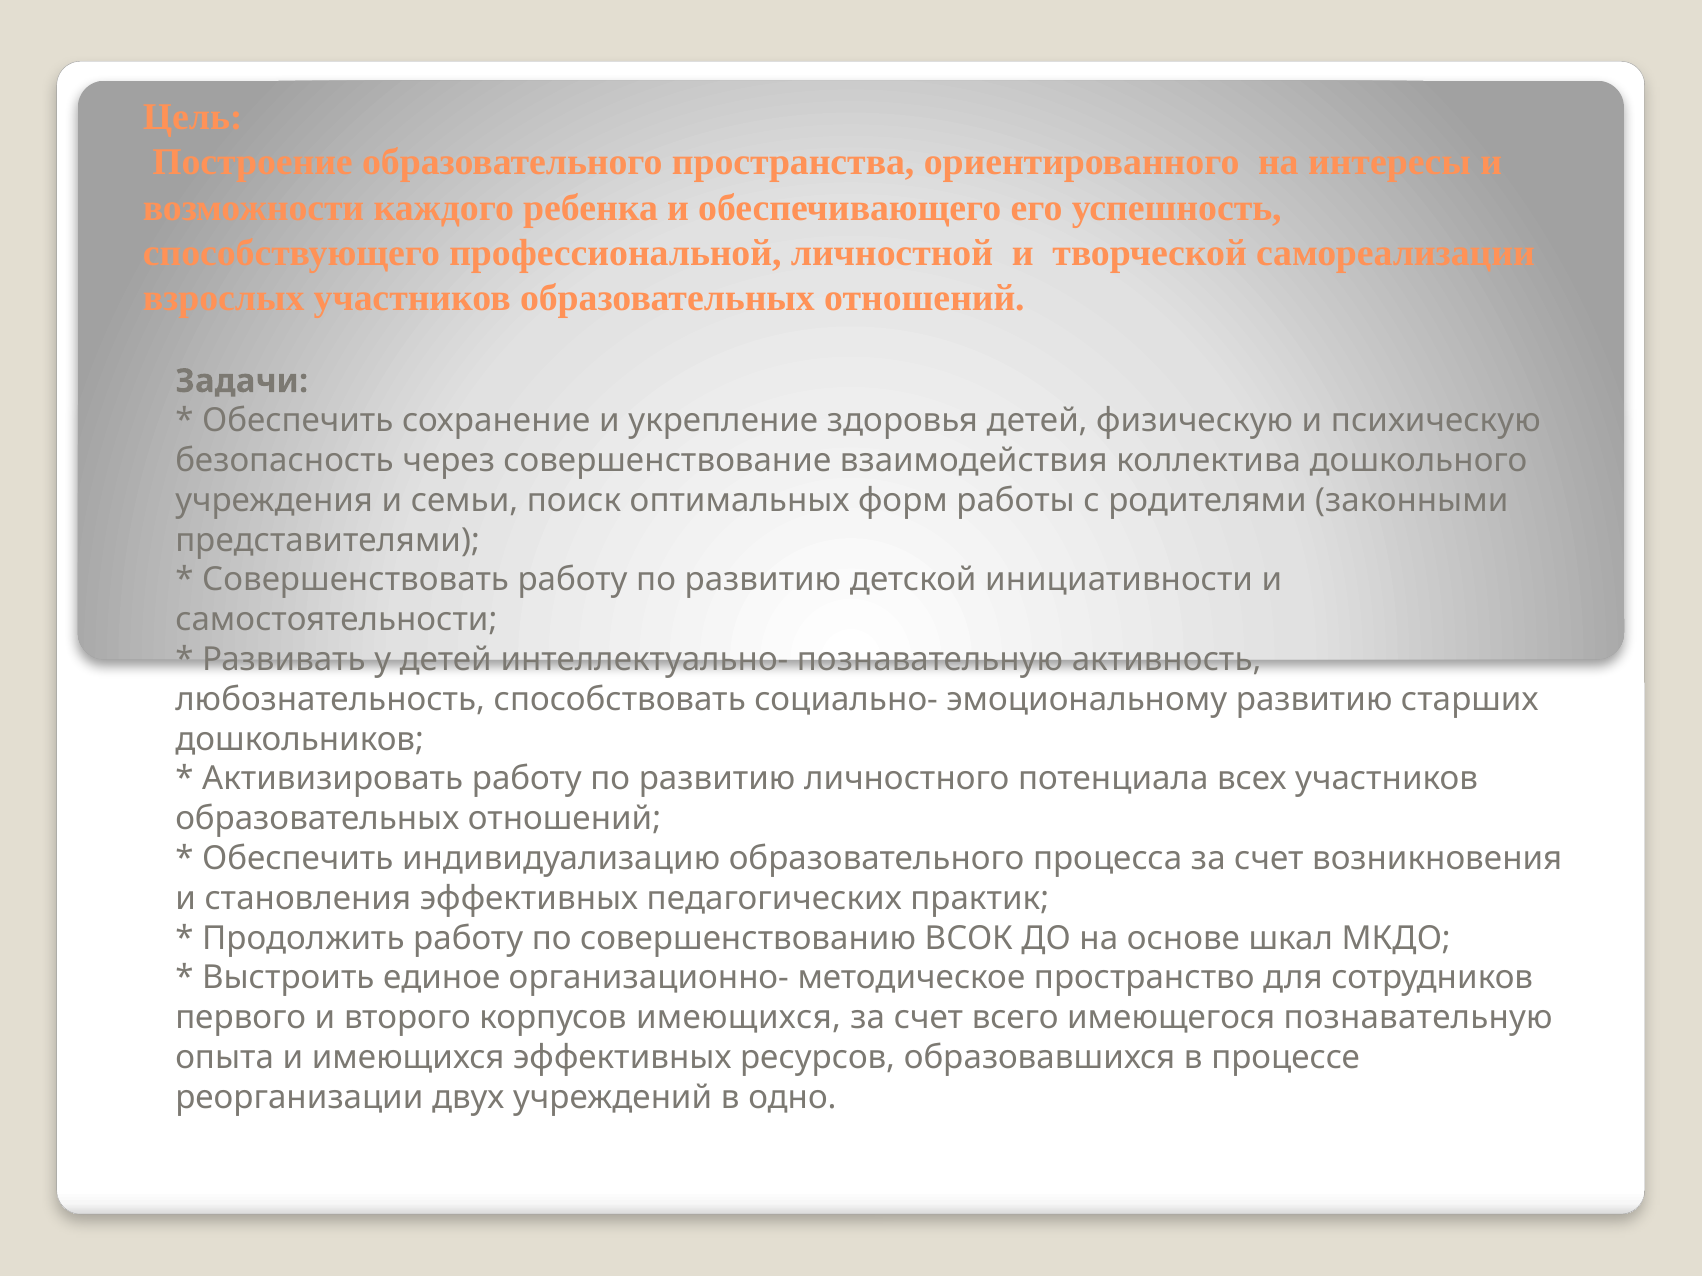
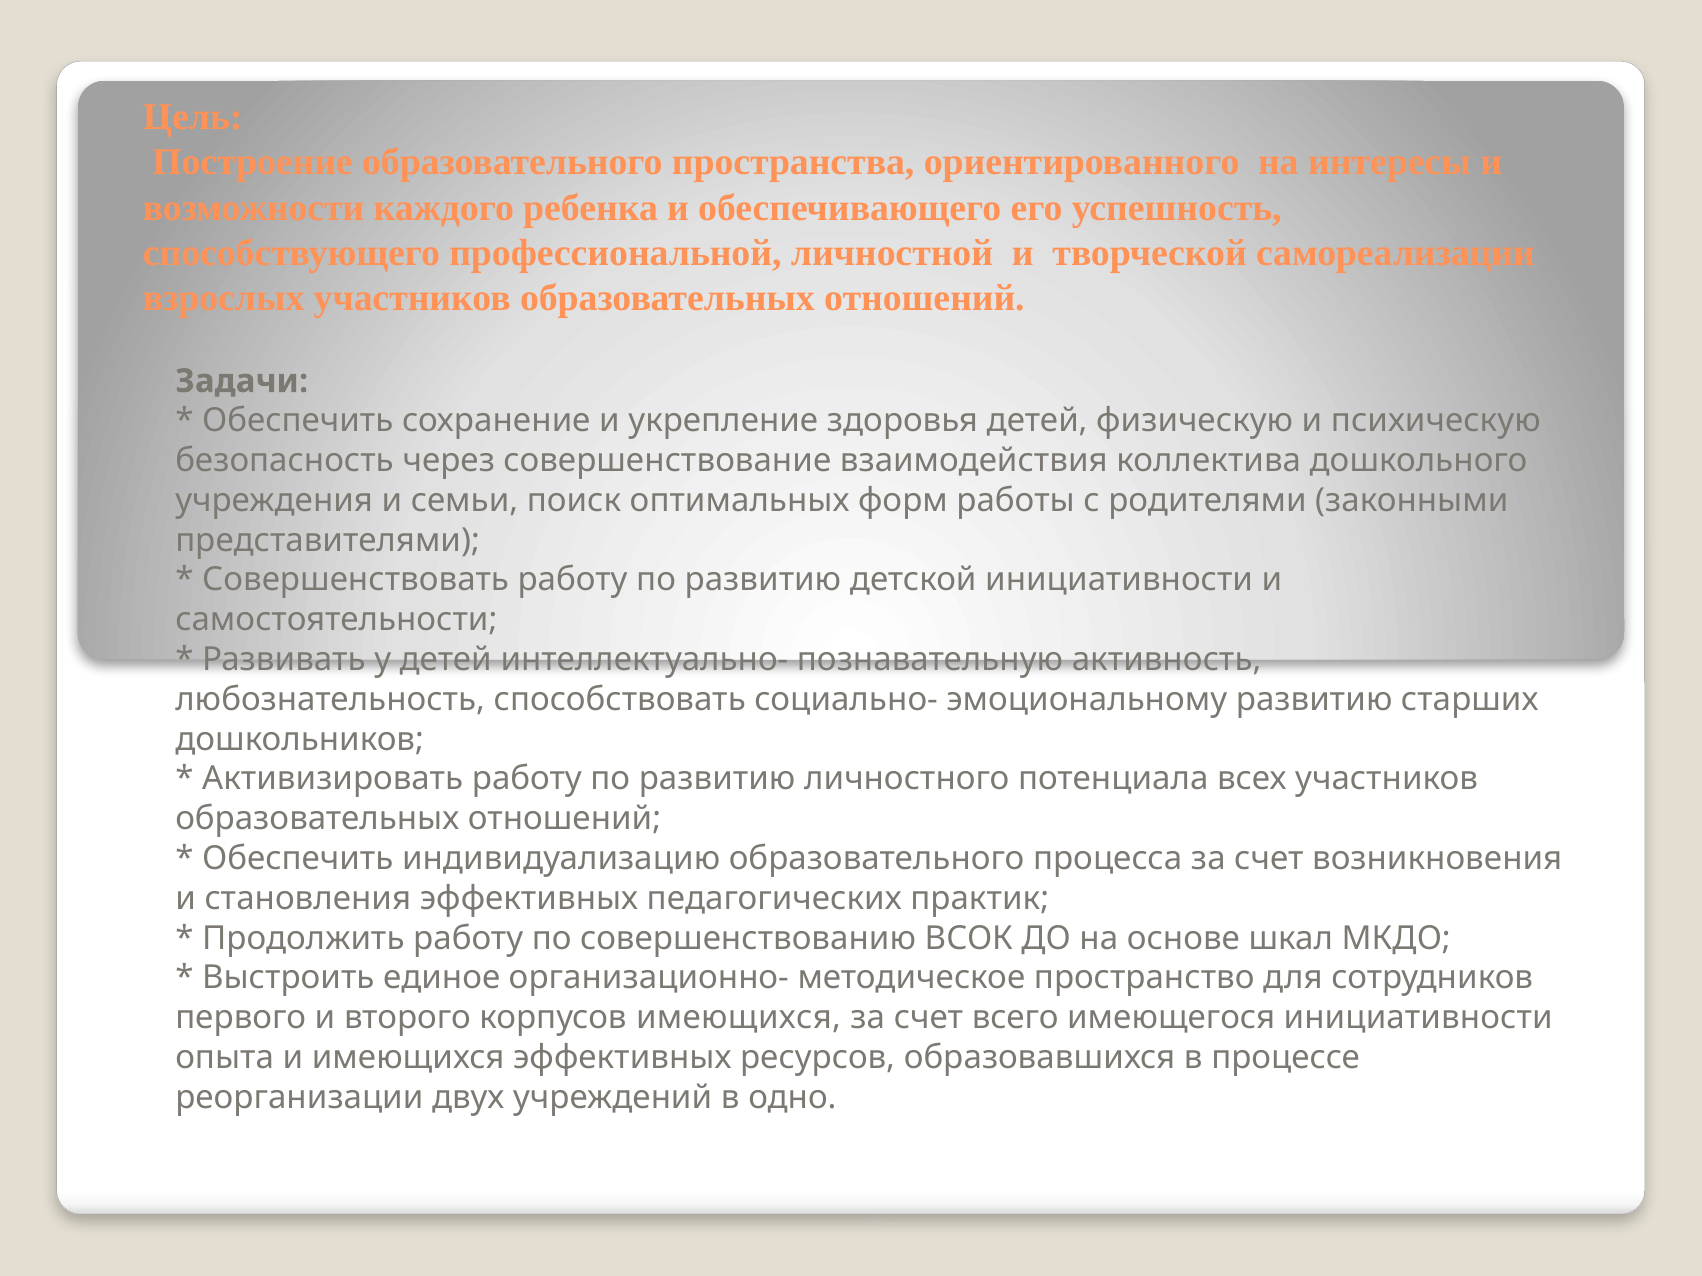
имеющегося познавательную: познавательную -> инициативности (1418, 1018)
